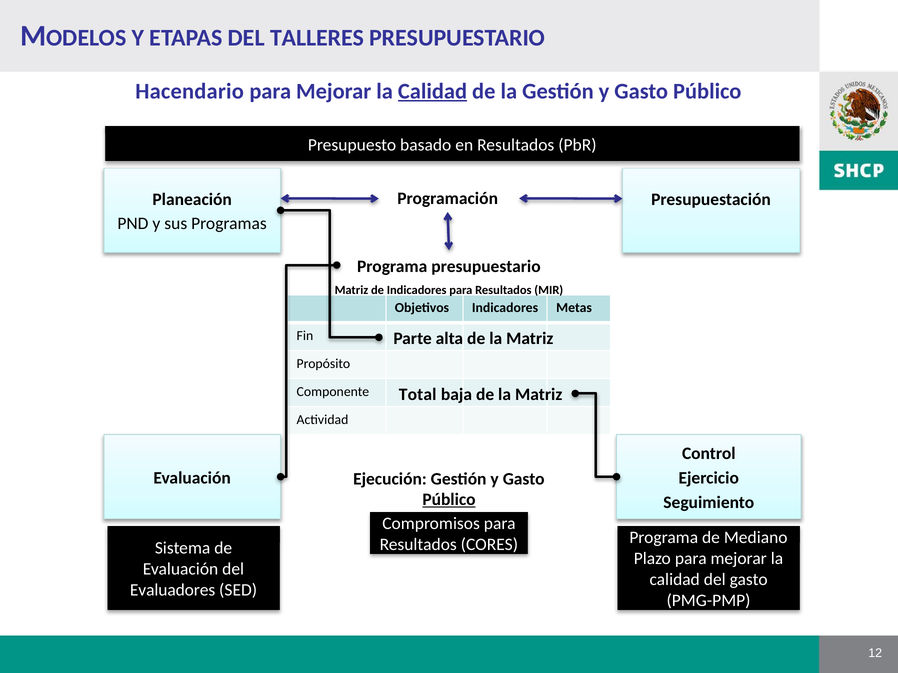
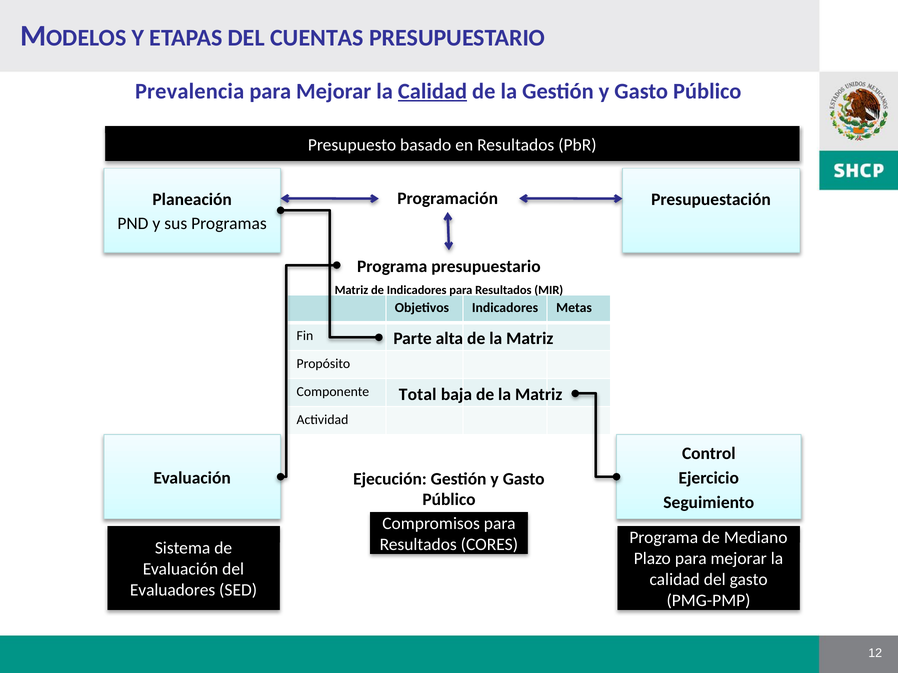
TALLERES: TALLERES -> CUENTAS (317, 38)
Hacendario: Hacendario -> Prevalencia (190, 91)
Público underline: present -> none (449, 500)
